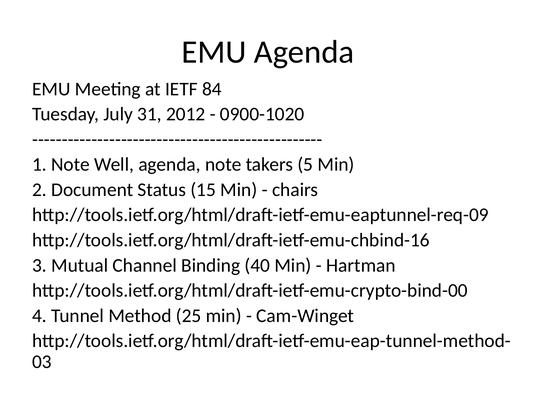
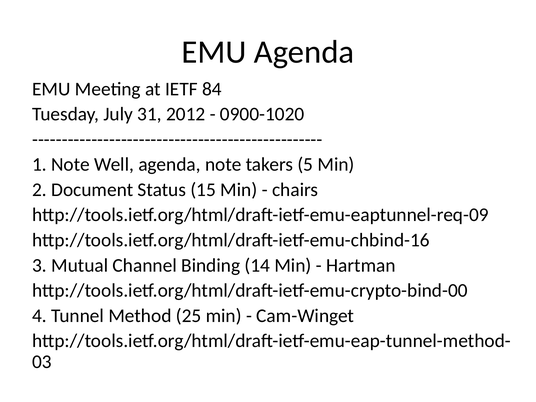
40: 40 -> 14 (257, 265)
